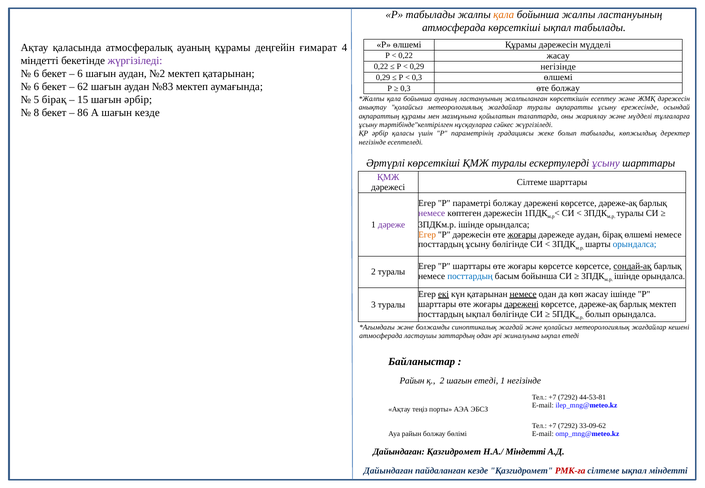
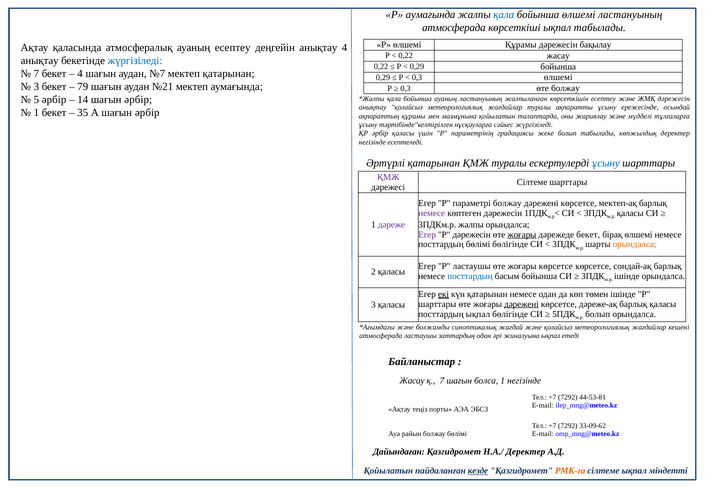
Р табылады: табылады -> аумағында (431, 15)
қала colour: orange -> blue (504, 15)
бойынша жалпы: жалпы -> өлшемі (579, 15)
дәрежесін мүдделі: мүдделі -> бақылау (596, 45)
ауаның құрамы: құрамы -> есептеу (233, 48)
деңгейін ғимарат: ғимарат -> анықтау (318, 48)
міндетті: міндетті -> анықтау (40, 61)
жүргізіледі colour: purple -> blue (135, 61)
0,29 негізінде: негізінде -> бойынша (558, 67)
6: 6 -> 7 (36, 74)
6: 6 -> 4 (80, 74)
№2: №2 -> №7 (157, 74)
6: 6 -> 3 (36, 87)
62: 62 -> 79 (83, 87)
№83: №83 -> №21 (163, 87)
5 бірақ: бірақ -> әрбір (54, 100)
15: 15 -> 14 (83, 100)
8: 8 -> 1 (36, 113)
86: 86 -> 35 (83, 113)
А шағын кезде: кезде -> әрбір (147, 113)
Әртүрлі көрсеткіші: көрсеткіші -> қатарынан (434, 163)
ұсыну colour: purple -> blue (606, 163)
дәреже-ақ: дәреже-ақ -> мектеп-ақ (618, 203)
туралы: туралы -> қаласы (630, 213)
3ПДКм.р ішінде: ішінде -> жалпы (471, 225)
Егер colour: orange -> purple (427, 235)
дәрежеде аудан: аудан -> бекет (588, 235)
посттардың ұсыну: ұсыну -> бөлімі (478, 245)
орындалса colour: blue -> orange (635, 245)
Егер Р шарттары: шарттары -> ластаушы (472, 266)
сондай-ақ underline: present -> none (632, 266)
2 туралы: туралы -> қаласы (391, 272)
немесе underline: present -> none (523, 294)
көп жасау: жасау -> төмен (597, 294)
барлық мектеп: мектеп -> қаласы (663, 304)
3 туралы: туралы -> қаласы (391, 305)
Райын: Райын -> Жасау (412, 381)
қ 2: 2 -> 7 (442, 381)
шағын етеді: етеді -> болса (486, 381)
Н.А./ Міндетті: Міндетті -> Деректер (526, 452)
Дайындаған: Дайындаған -> Қойылатын (388, 471)
кезде underline: none -> present (478, 471)
РМК-ға colour: red -> orange (570, 471)
